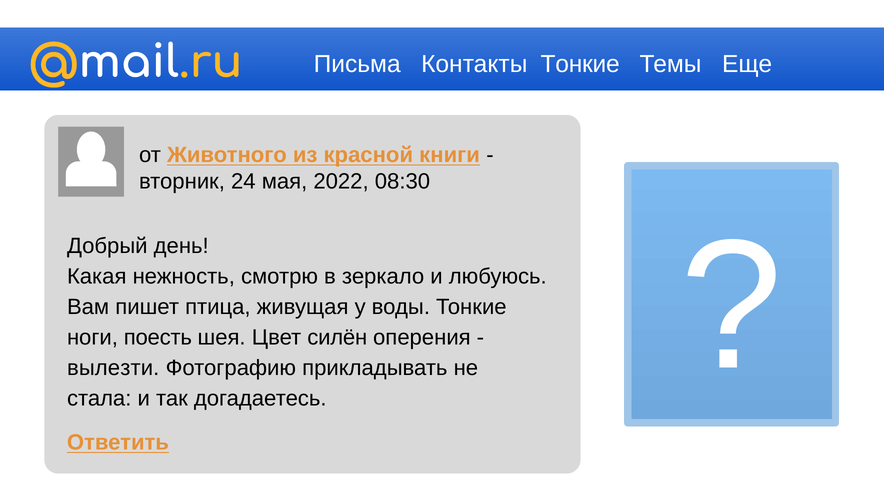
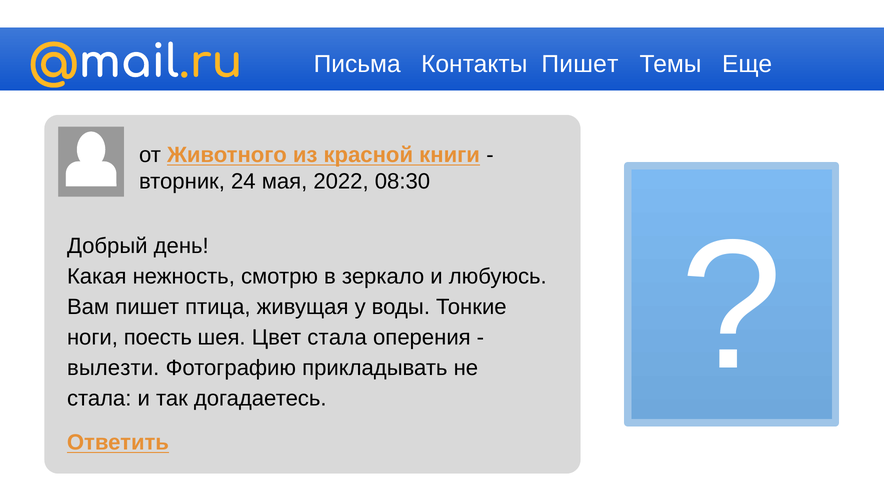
Контакты Тонкие: Тонкие -> Пишет (580, 64)
Цвет силён: силён -> стала (337, 338)
